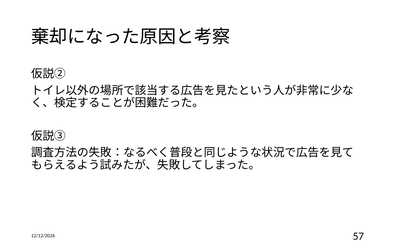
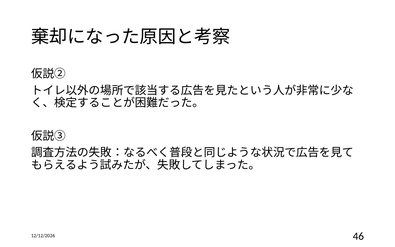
57: 57 -> 46 (358, 236)
